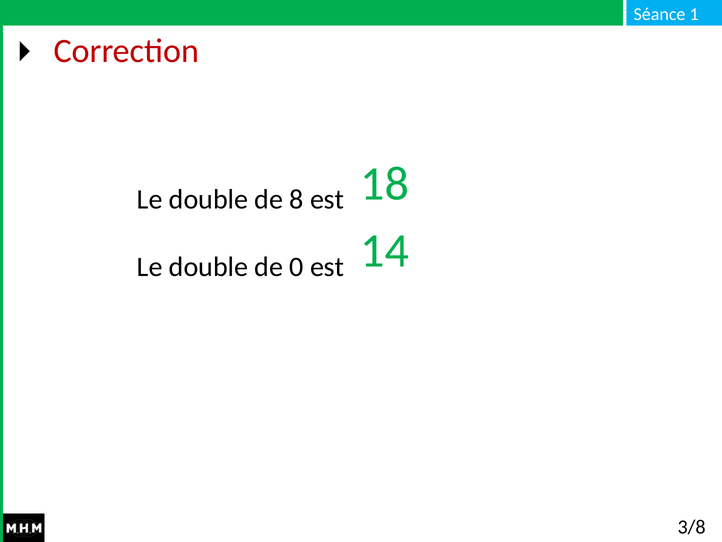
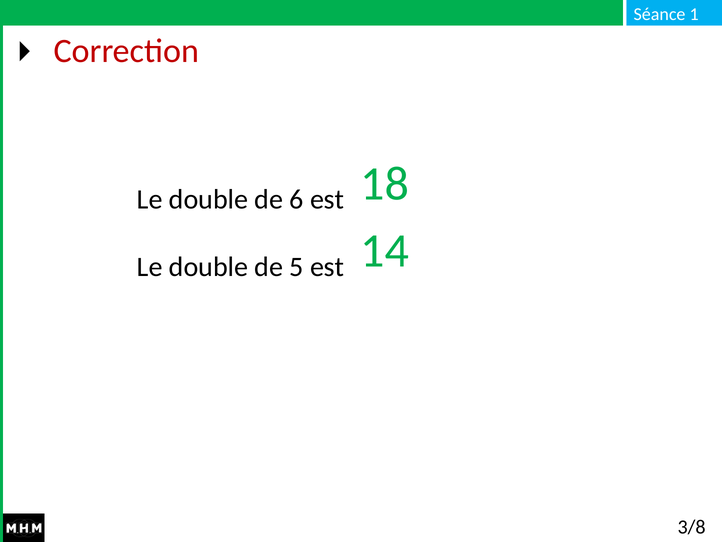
8: 8 -> 6 (297, 199)
0: 0 -> 5 (297, 267)
